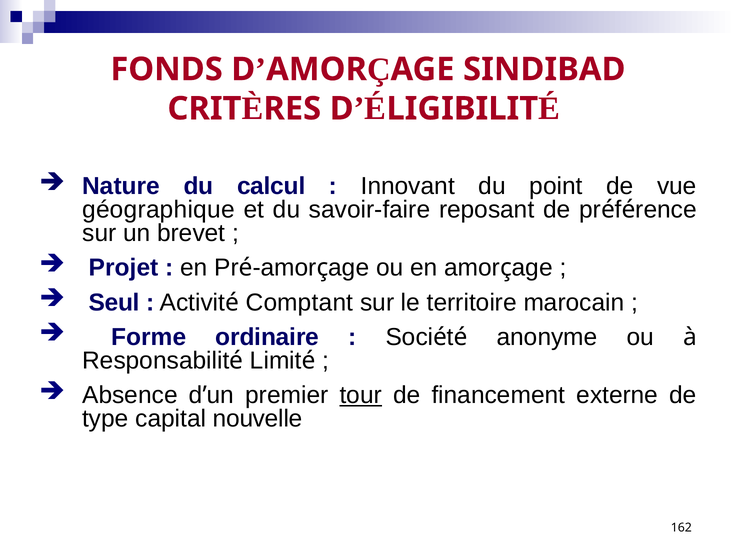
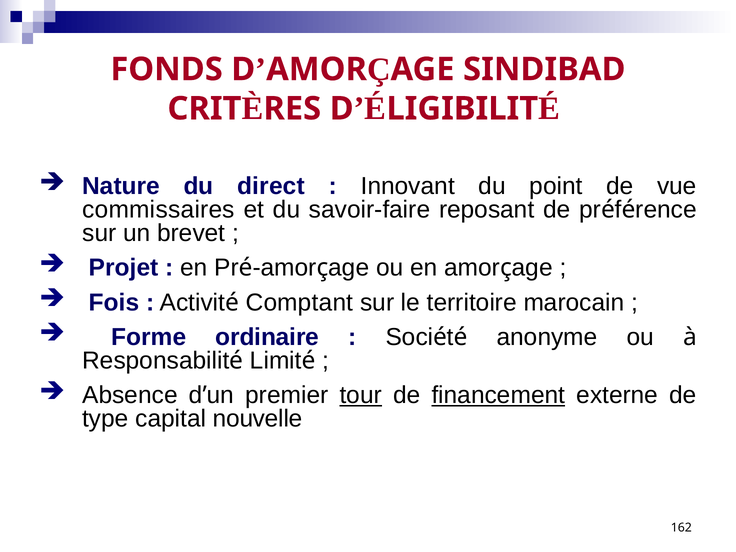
calcul: calcul -> direct (271, 186)
géographique: géographique -> commissaires (158, 210)
Seul: Seul -> Fois (114, 302)
financement underline: none -> present (498, 395)
